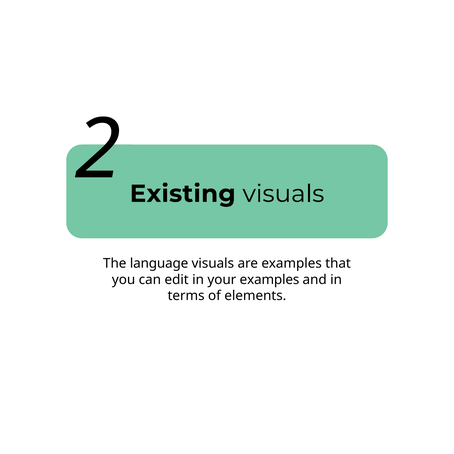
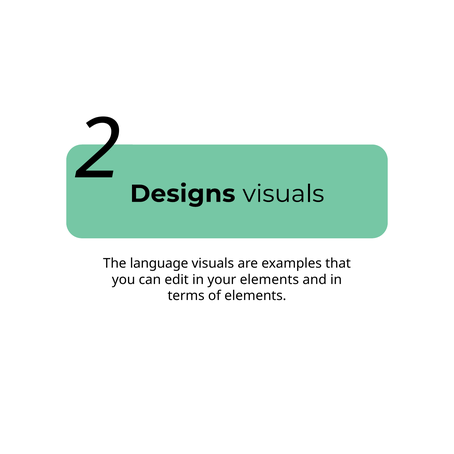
Existing: Existing -> Designs (183, 194)
your examples: examples -> elements (269, 280)
